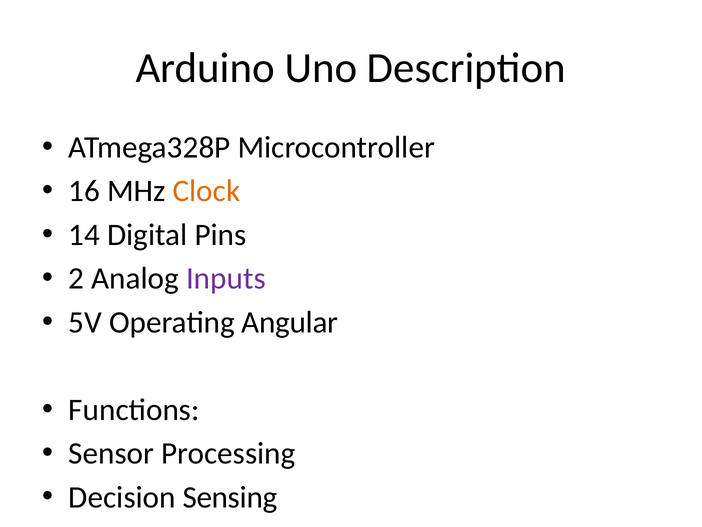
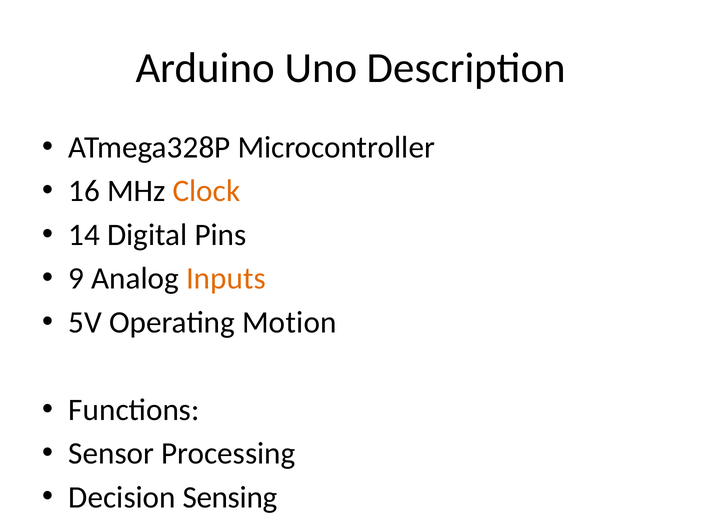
2: 2 -> 9 (76, 278)
Inputs colour: purple -> orange (226, 278)
Angular: Angular -> Motion (289, 322)
